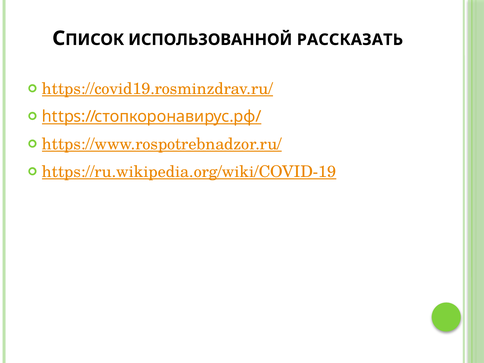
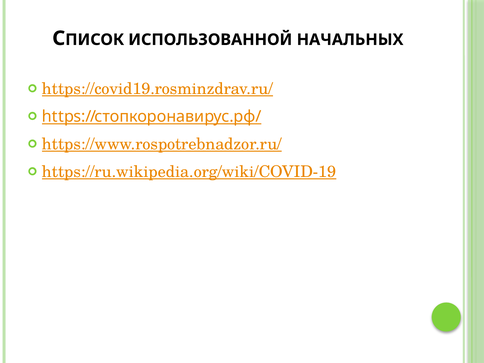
РАССКАЗАТЬ: РАССКАЗАТЬ -> НАЧАЛЬНЫХ (350, 40)
